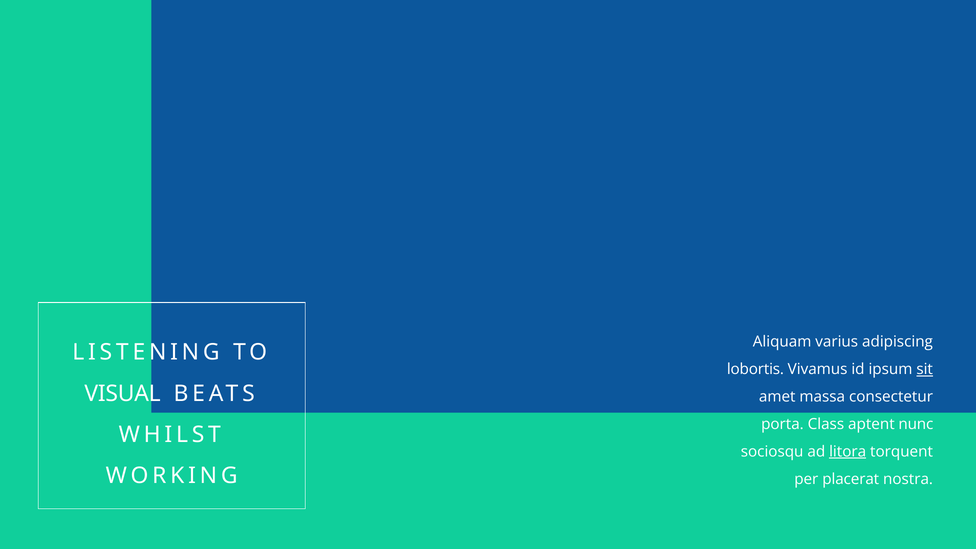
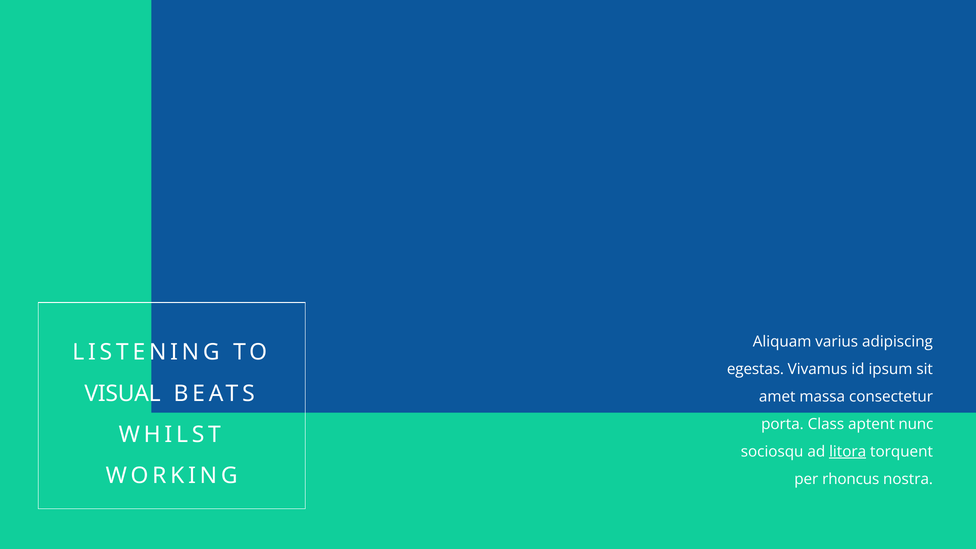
lobortis: lobortis -> egestas (755, 369)
sit underline: present -> none (925, 369)
placerat: placerat -> rhoncus (851, 479)
